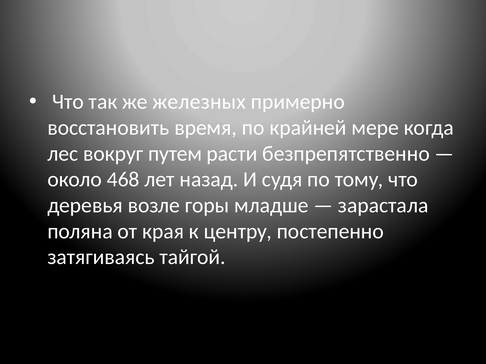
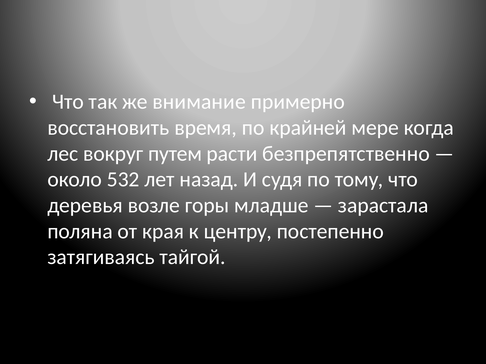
железных: железных -> внимание (199, 102)
468: 468 -> 532 (123, 180)
